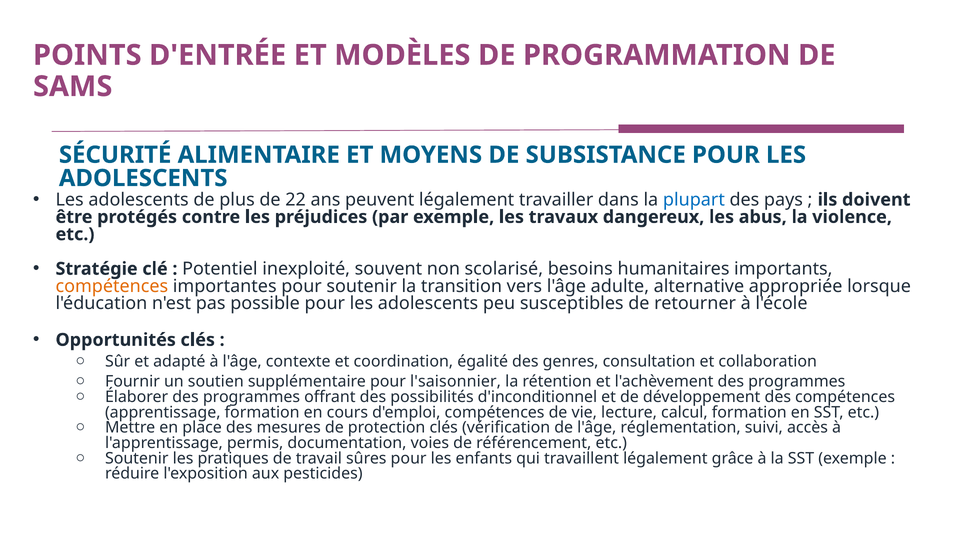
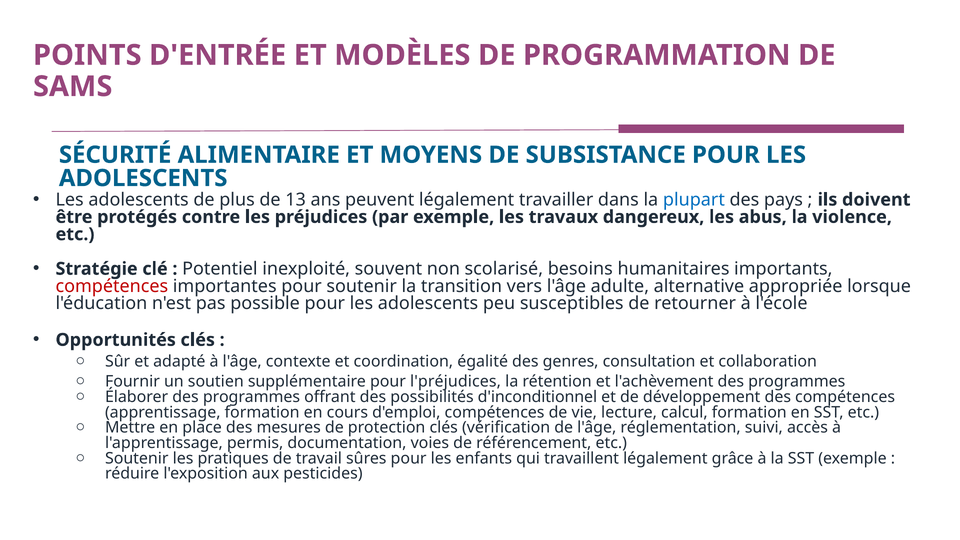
22: 22 -> 13 (296, 200)
compétences colour: orange -> red (112, 286)
l'saisonnier: l'saisonnier -> l'préjudices (456, 382)
